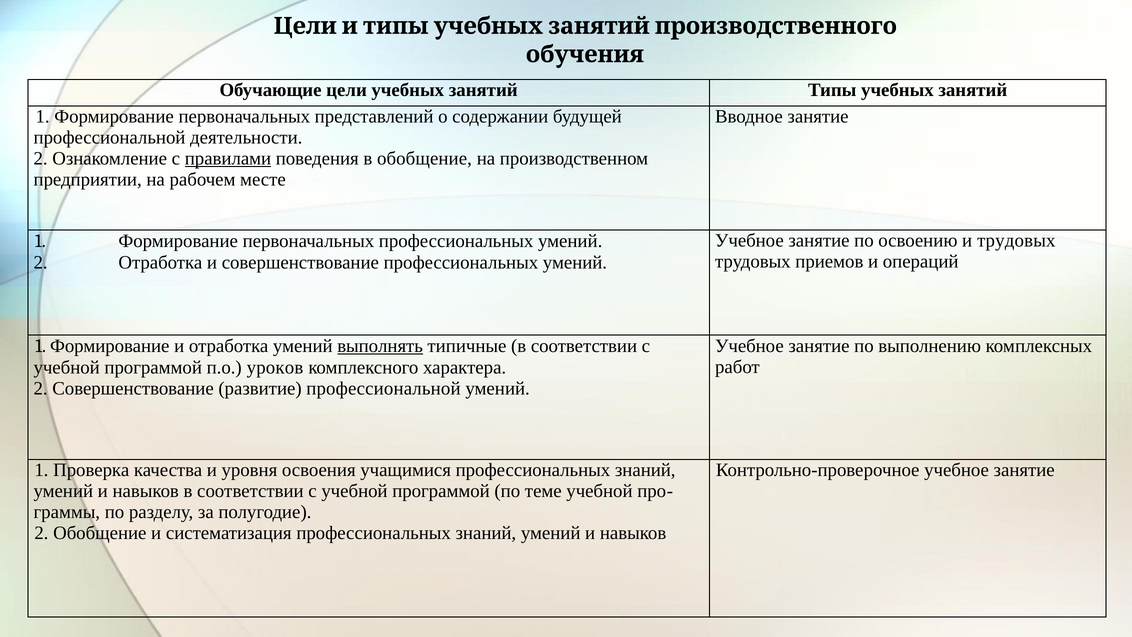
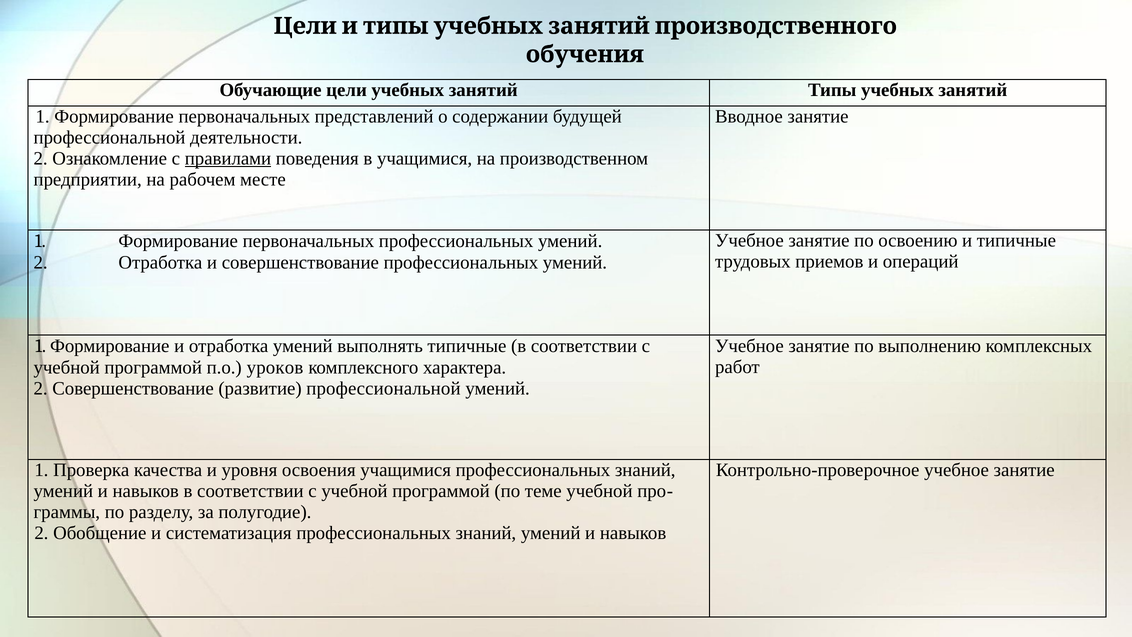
в обобщение: обобщение -> учащимися (425, 158)
и трудовых: трудовых -> типичные (1016, 241)
выполнять underline: present -> none (380, 346)
